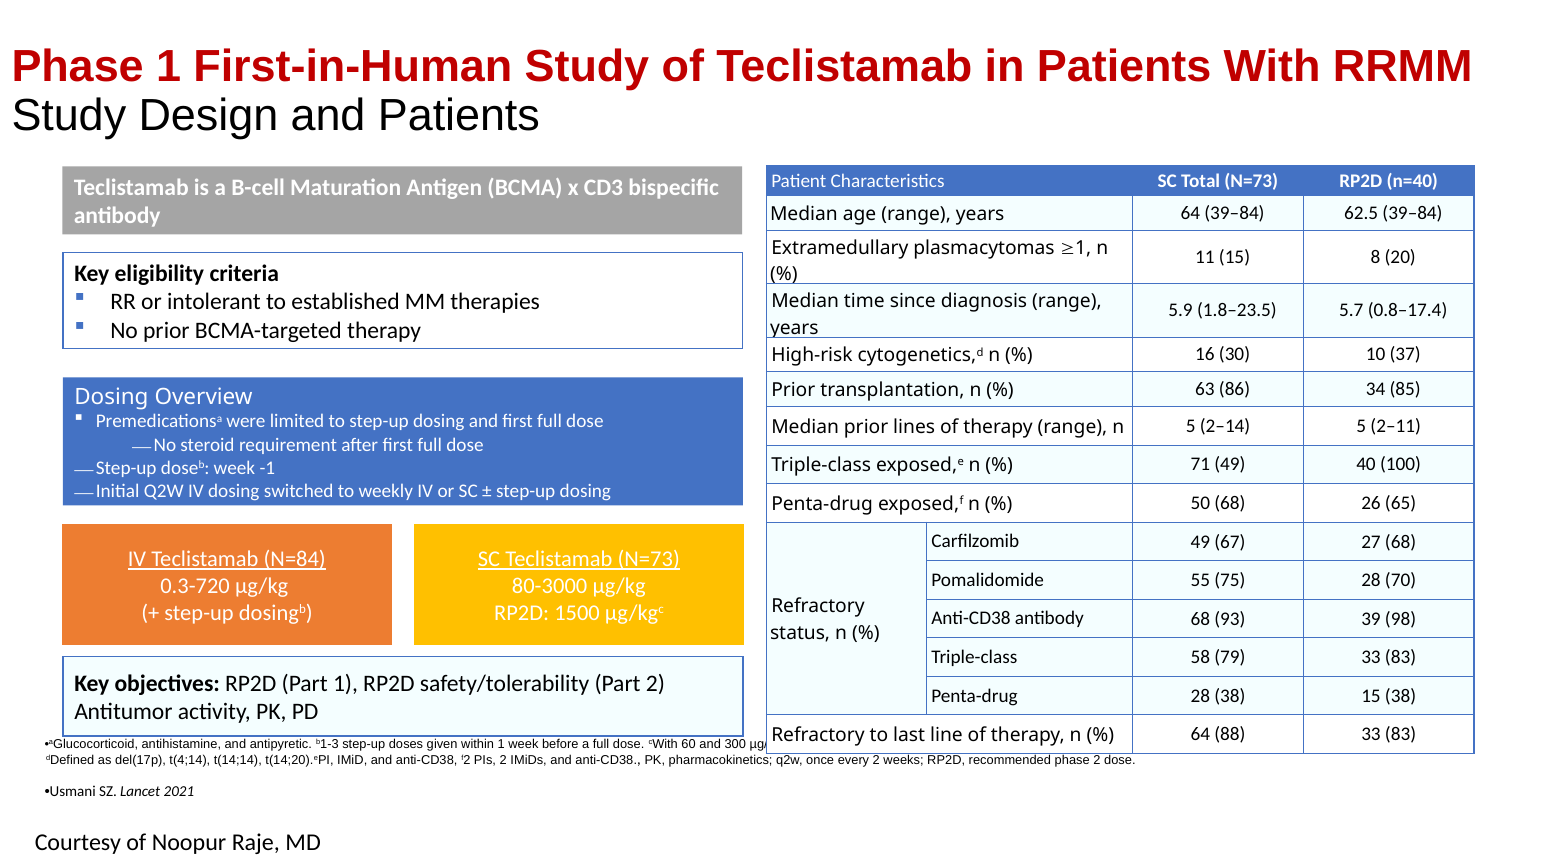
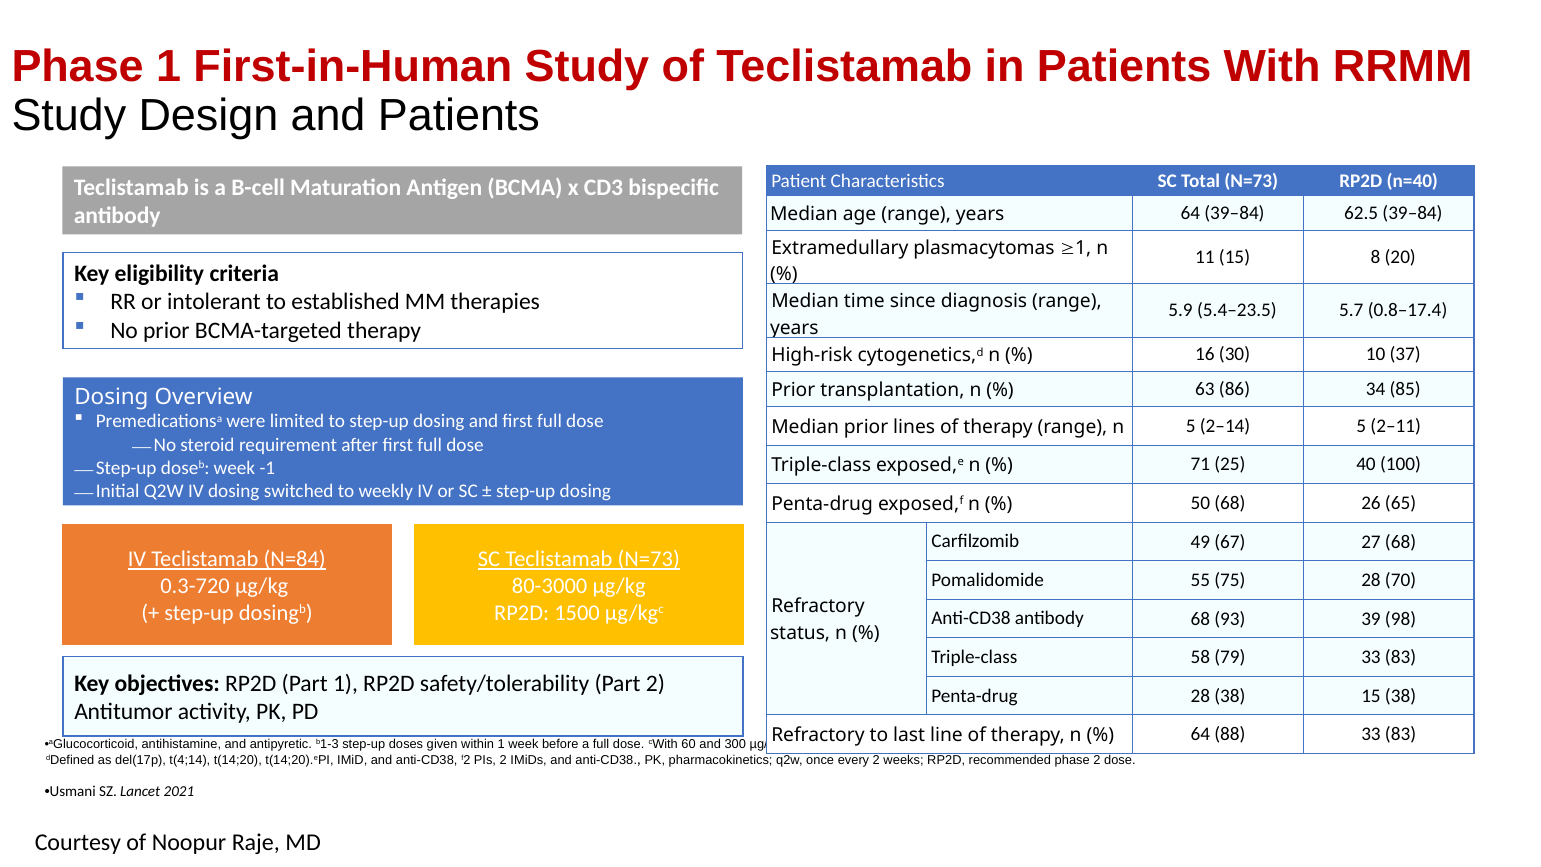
1.8–23.5: 1.8–23.5 -> 5.4–23.5 (1237, 310)
71 49: 49 -> 25 (1230, 464)
t(14;14: t(14;14 -> t(14;20 (238, 760)
